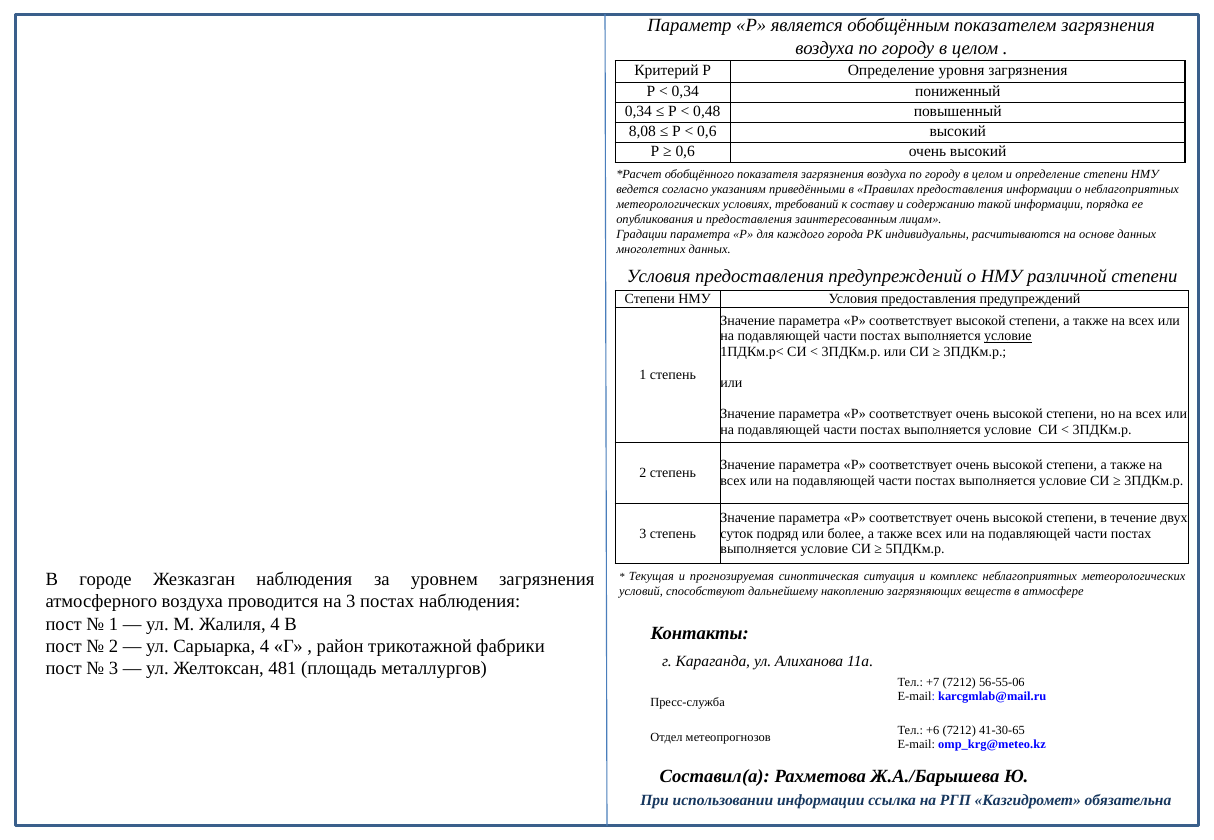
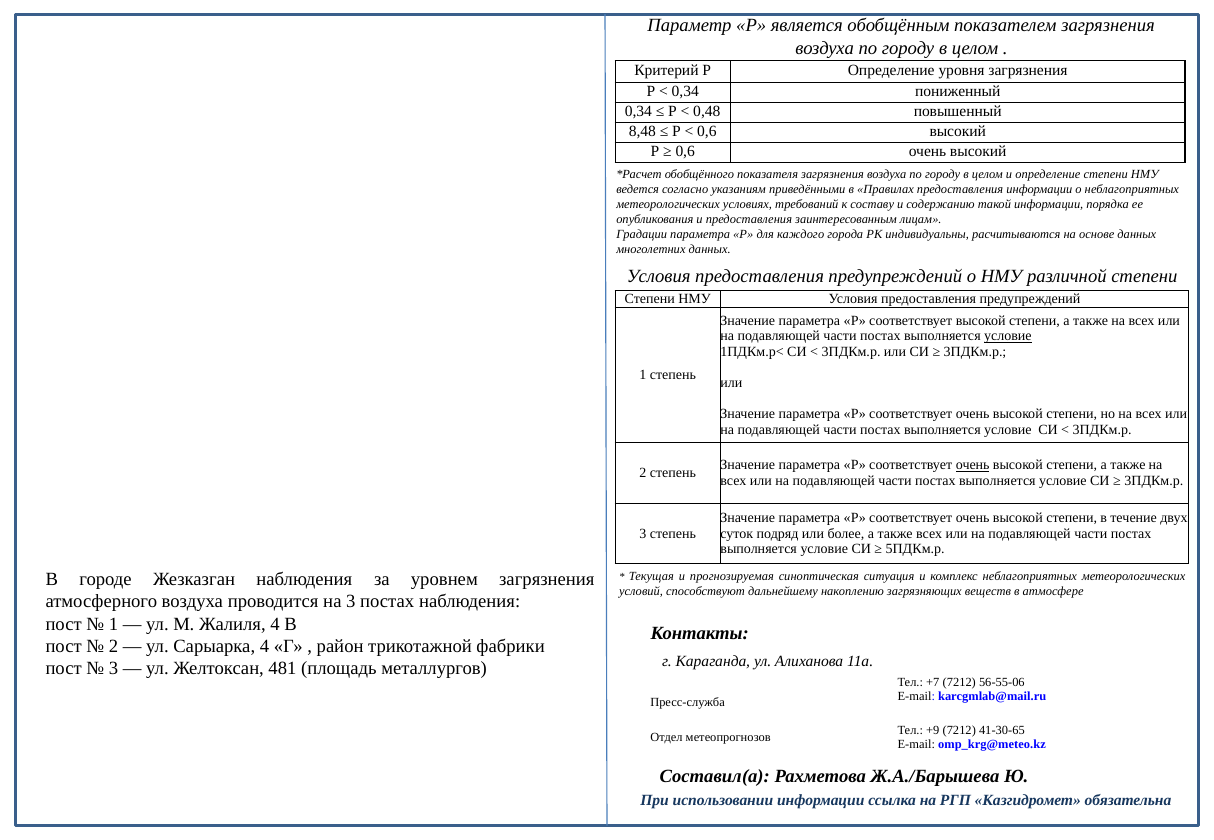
8,08: 8,08 -> 8,48 (642, 132)
очень underline: none -> present (973, 465)
+6: +6 -> +9 (933, 731)
